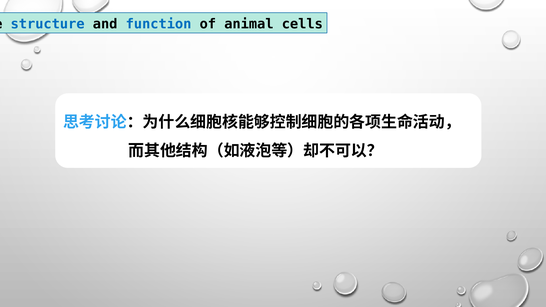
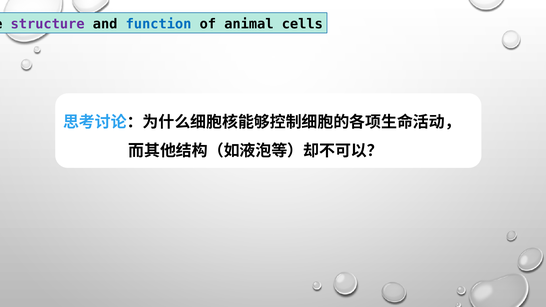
structure colour: blue -> purple (48, 24)
